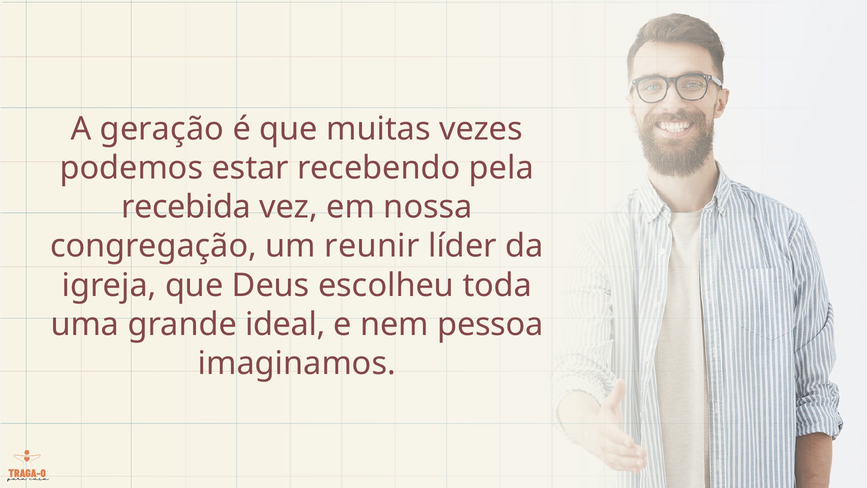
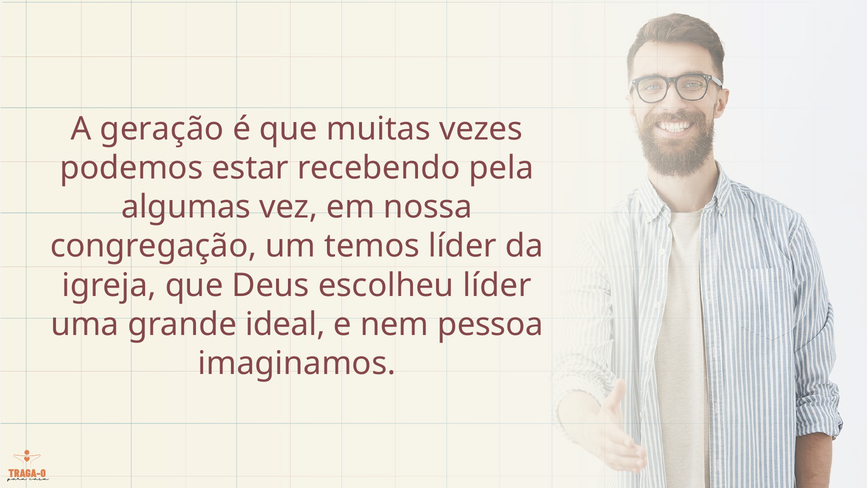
recebida: recebida -> algumas (186, 207)
reunir: reunir -> temos (372, 246)
escolheu toda: toda -> líder (497, 285)
